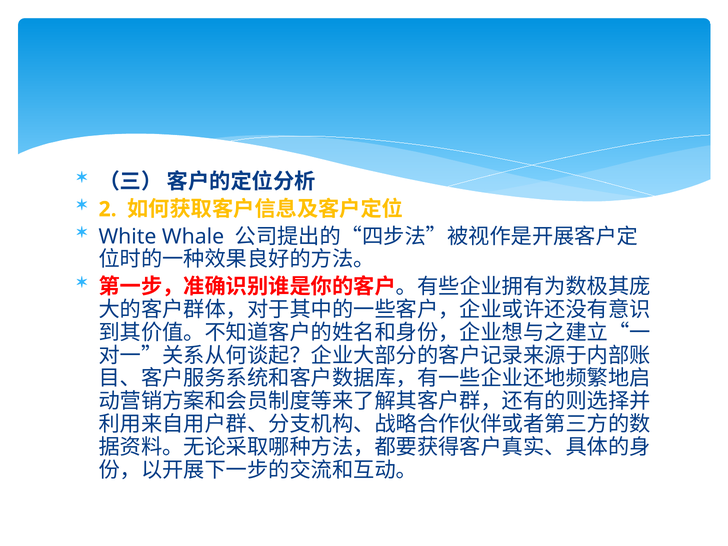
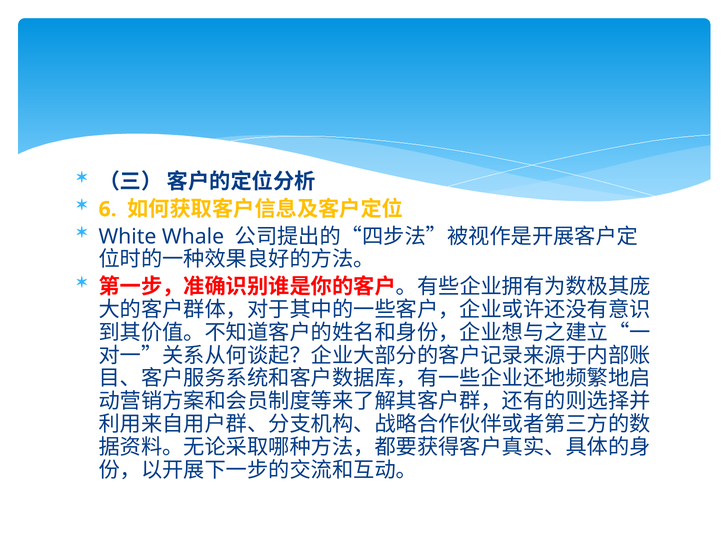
2: 2 -> 6 (108, 209)
